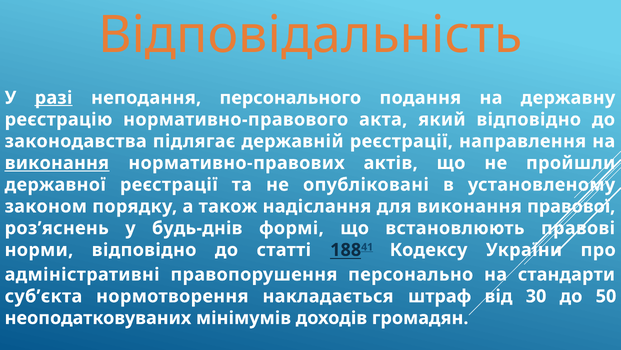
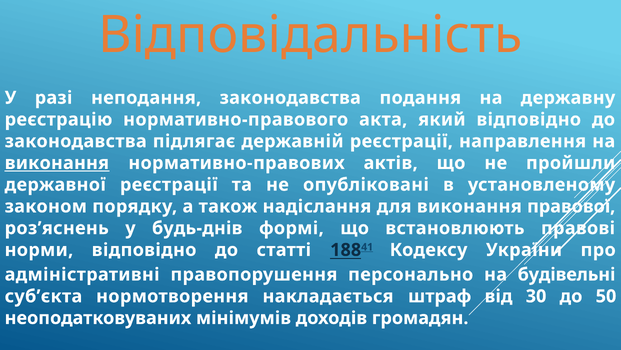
разі underline: present -> none (54, 98)
неподання персонального: персонального -> законодавства (290, 98)
стандарти: стандарти -> будівельні (567, 274)
